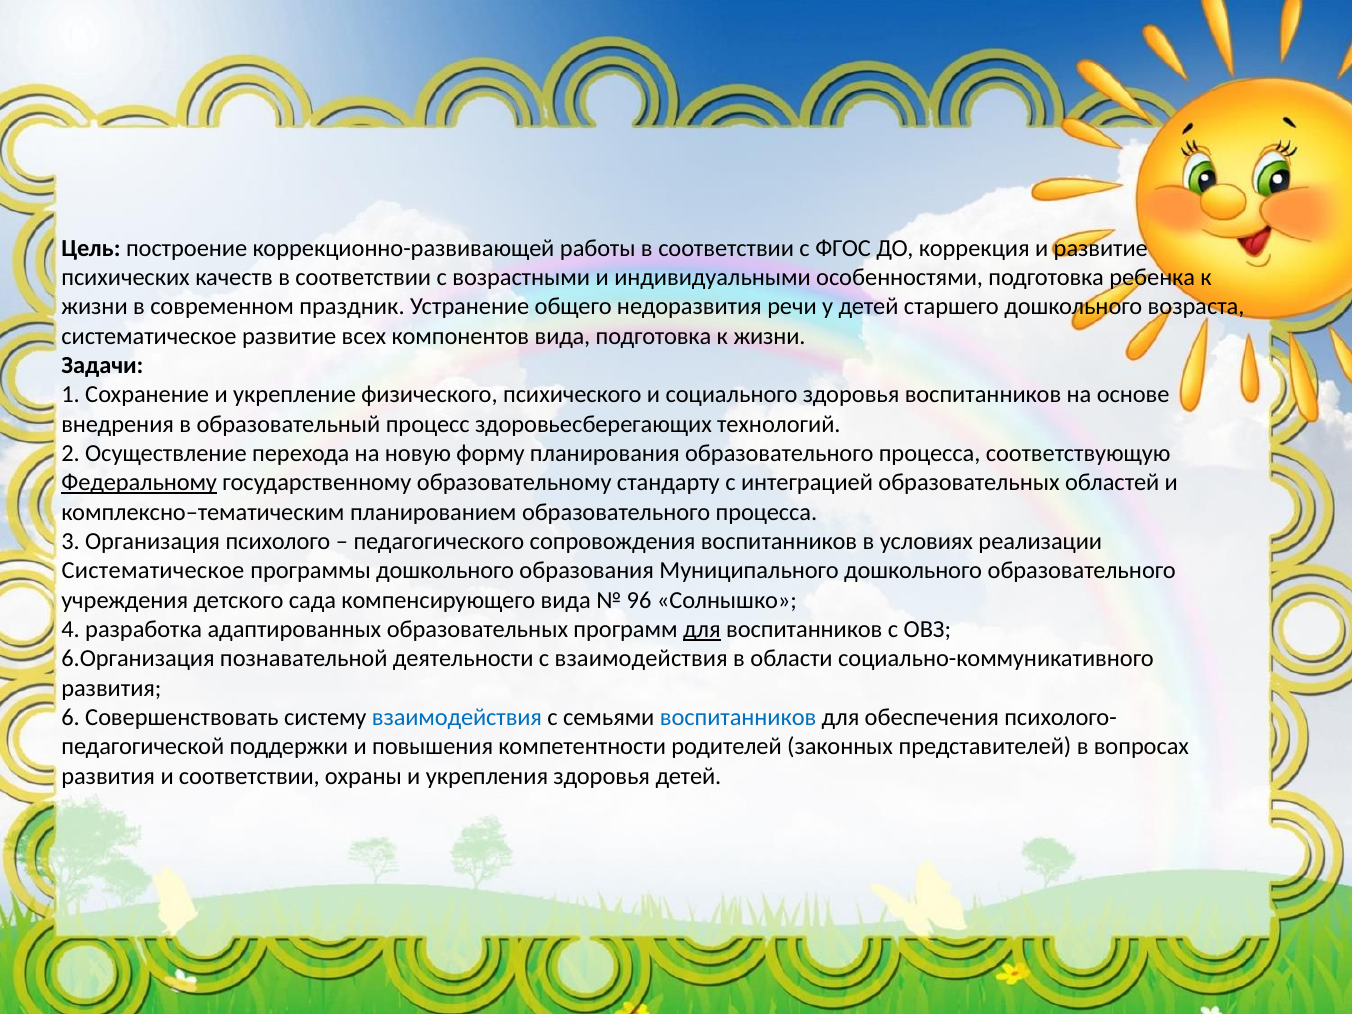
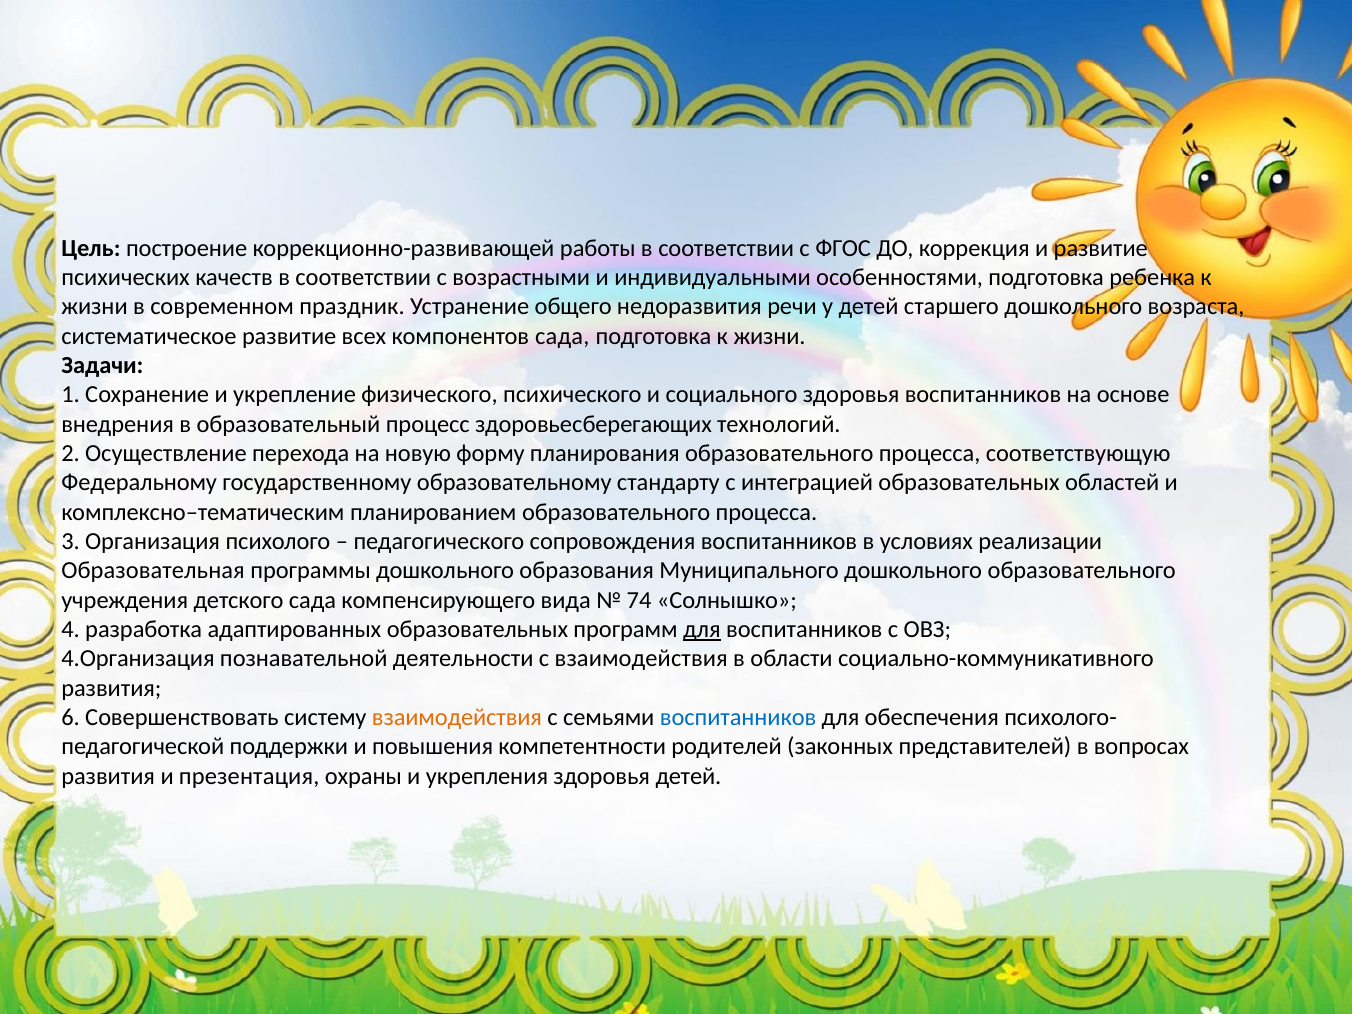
компонентов вида: вида -> сада (562, 336)
Федеральному underline: present -> none (139, 483)
Систематическое: Систематическое -> Образовательная (153, 571)
96: 96 -> 74 (639, 600)
6.Организация: 6.Организация -> 4.Организация (138, 659)
взаимодействия colour: blue -> orange (457, 717)
и соответствии: соответствии -> презентация (249, 776)
